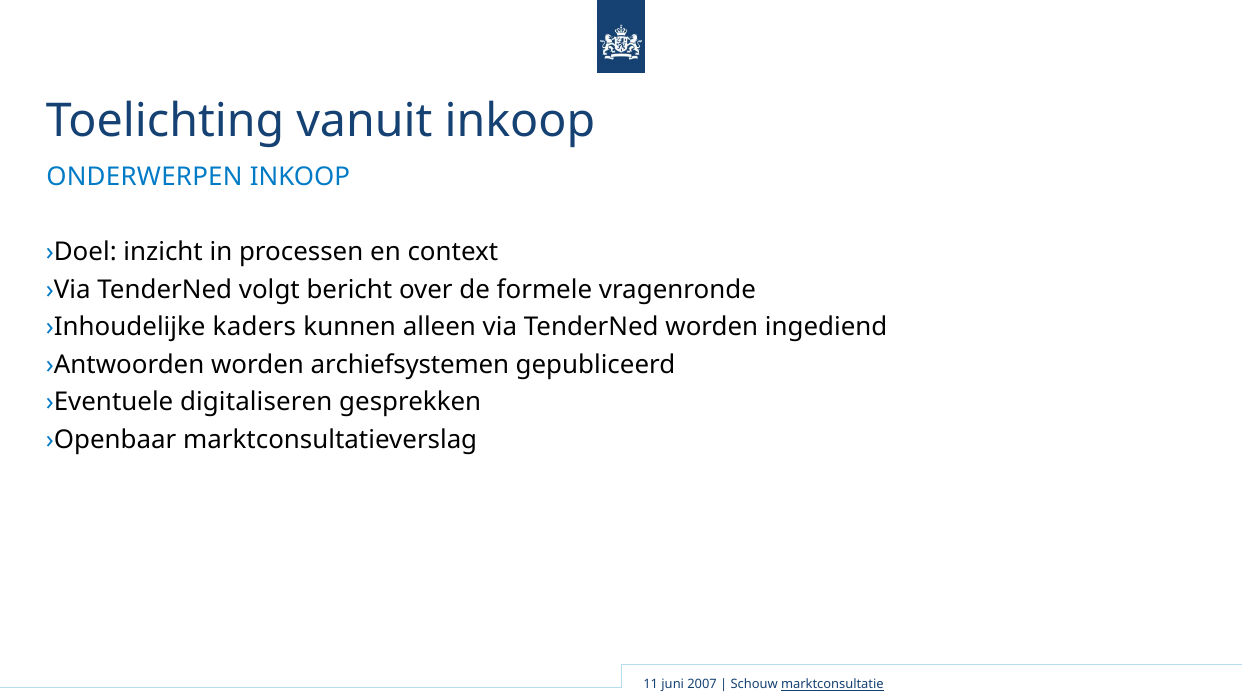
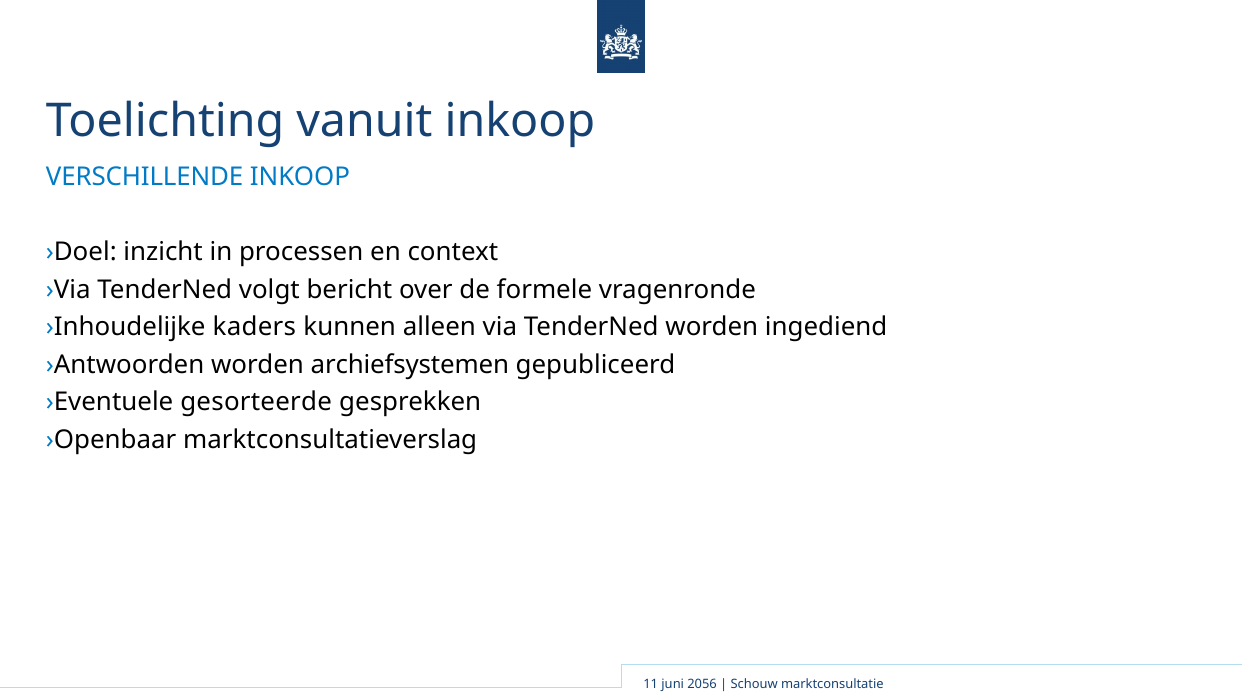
ONDERWERPEN: ONDERWERPEN -> VERSCHILLENDE (145, 177)
digitaliseren: digitaliseren -> gesorteerde (256, 403)
2007: 2007 -> 2056 (702, 685)
marktconsultatie underline: present -> none (832, 685)
